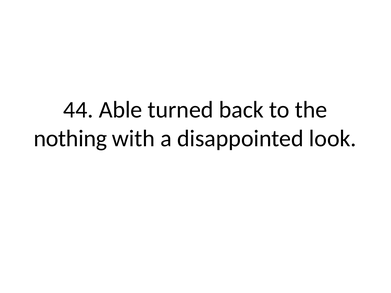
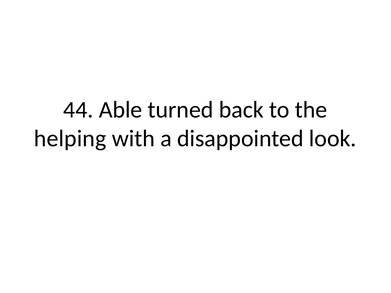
nothing: nothing -> helping (70, 139)
